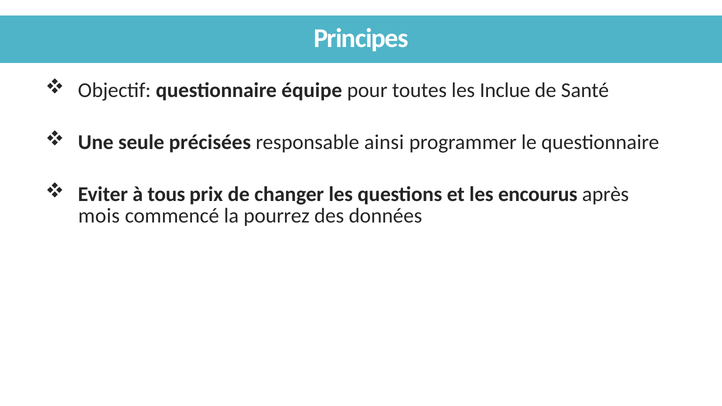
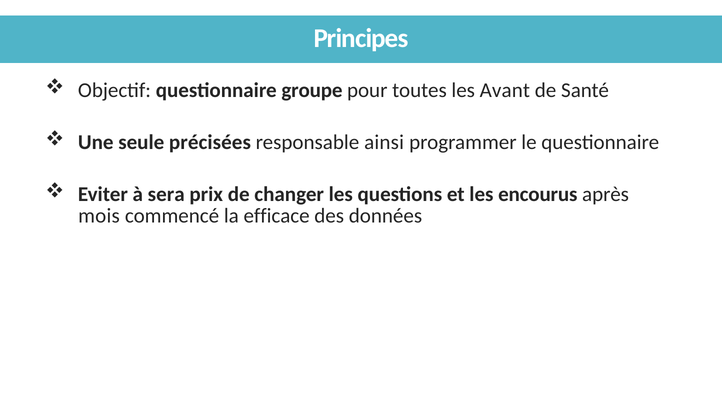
équipe: équipe -> groupe (312, 90)
Inclue: Inclue -> Avant (505, 90)
tous: tous -> sera (166, 194)
pourrez: pourrez -> efficace (277, 216)
